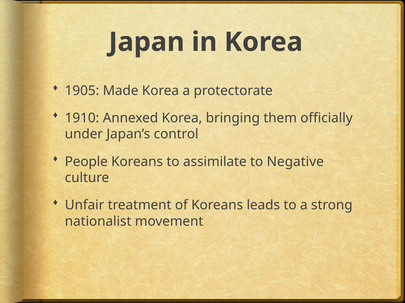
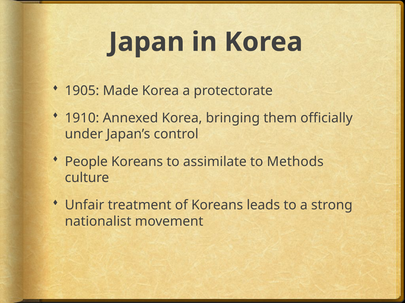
Negative: Negative -> Methods (295, 162)
